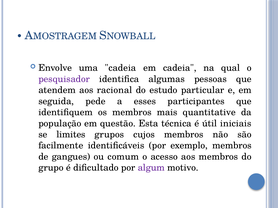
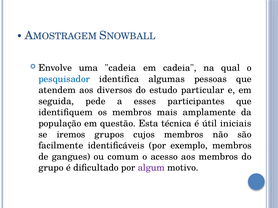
pesquisador colour: purple -> blue (64, 79)
racional: racional -> diversos (115, 90)
quantitative: quantitative -> amplamente (209, 113)
limites: limites -> iremos (71, 135)
